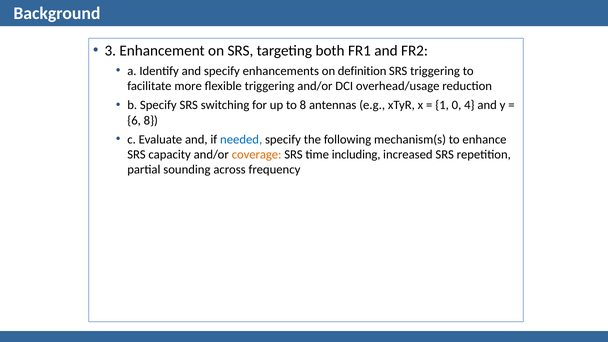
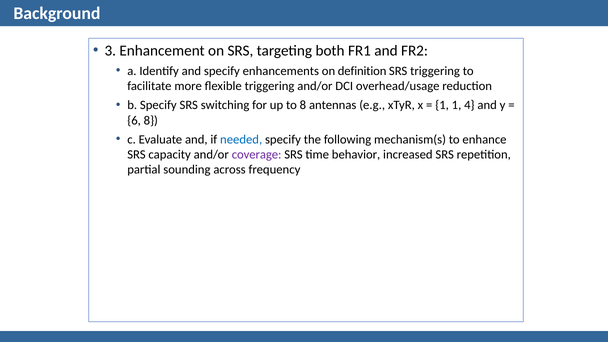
1 0: 0 -> 1 (457, 105)
coverage colour: orange -> purple (257, 155)
including: including -> behavior (356, 155)
